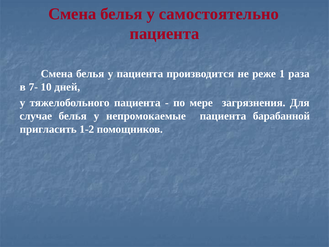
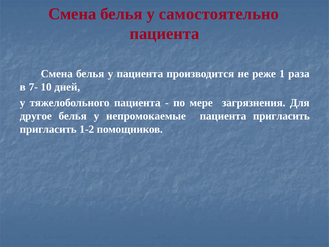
случае: случае -> другое (36, 116)
пациента барабанной: барабанной -> пригласить (281, 116)
